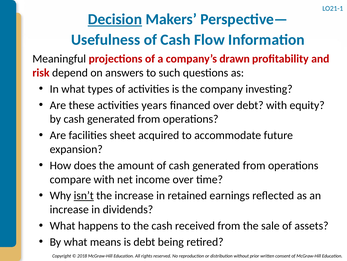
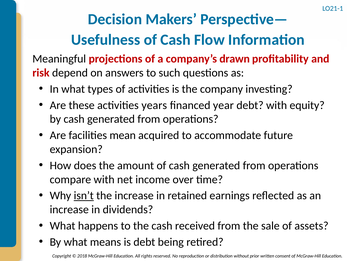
Decision underline: present -> none (115, 19)
financed over: over -> year (223, 105)
sheet: sheet -> mean (123, 135)
